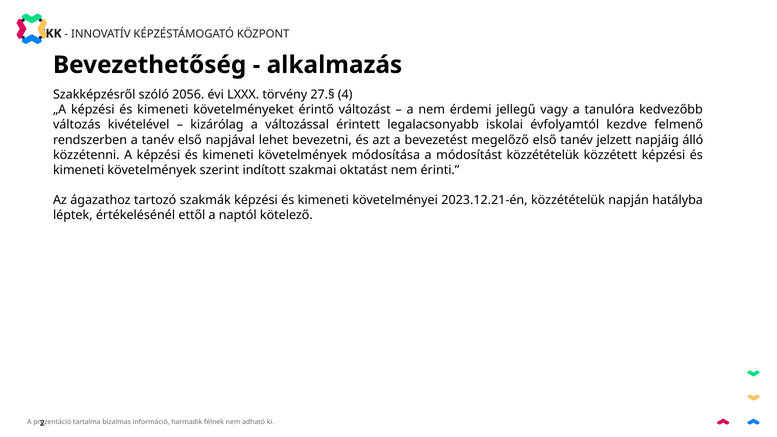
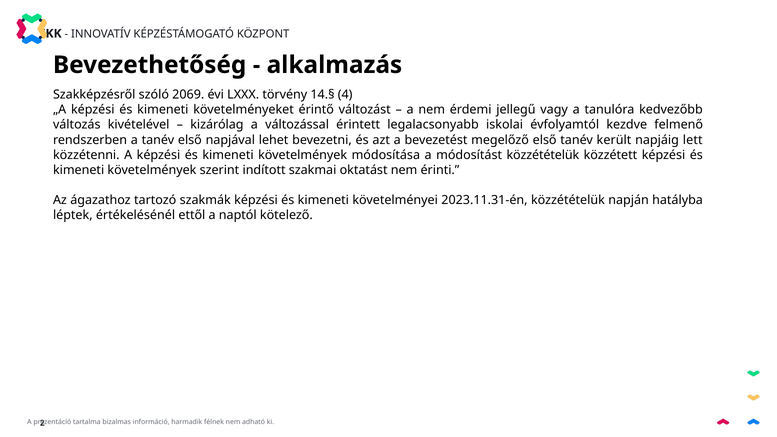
2056: 2056 -> 2069 (188, 95)
27.§: 27.§ -> 14.§ (323, 95)
jelzett: jelzett -> került (614, 140)
álló: álló -> lett (693, 140)
2023.12.21-én: 2023.12.21-én -> 2023.11.31-én (484, 200)
